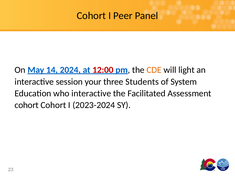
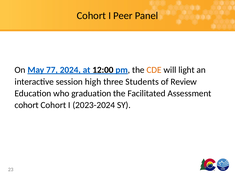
14: 14 -> 77 (52, 70)
12:00 colour: red -> black (103, 70)
your: your -> high (93, 82)
System: System -> Review (184, 82)
who interactive: interactive -> graduation (91, 94)
